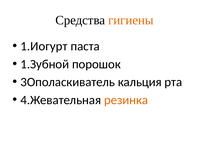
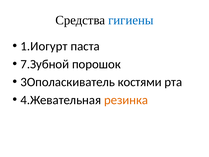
гигиены colour: orange -> blue (131, 20)
1.Зубной: 1.Зубной -> 7.Зубной (45, 64)
кальция: кальция -> костями (140, 82)
